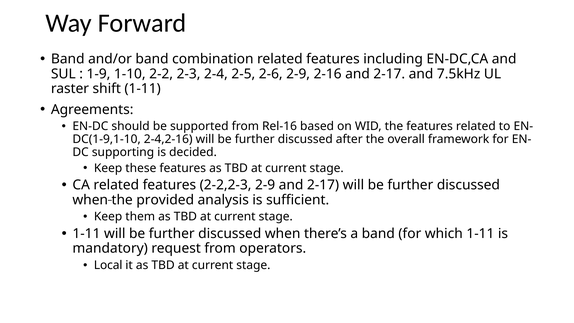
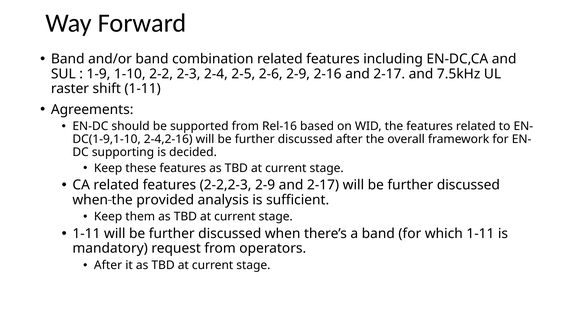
Local: Local -> After (108, 265)
